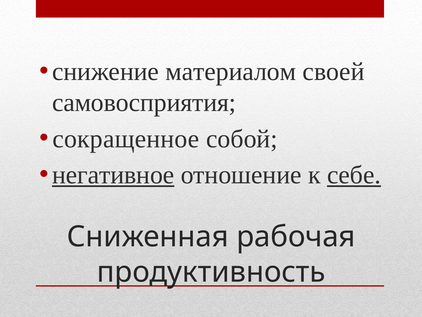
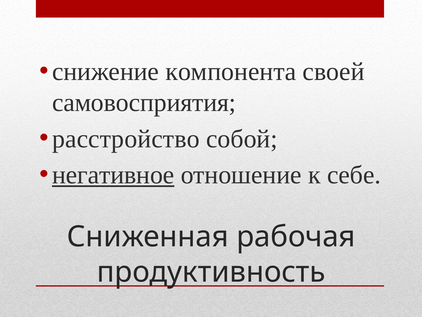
материалом: материалом -> компонента (231, 72)
сокращенное: сокращенное -> расстройство (126, 139)
себе underline: present -> none (354, 175)
